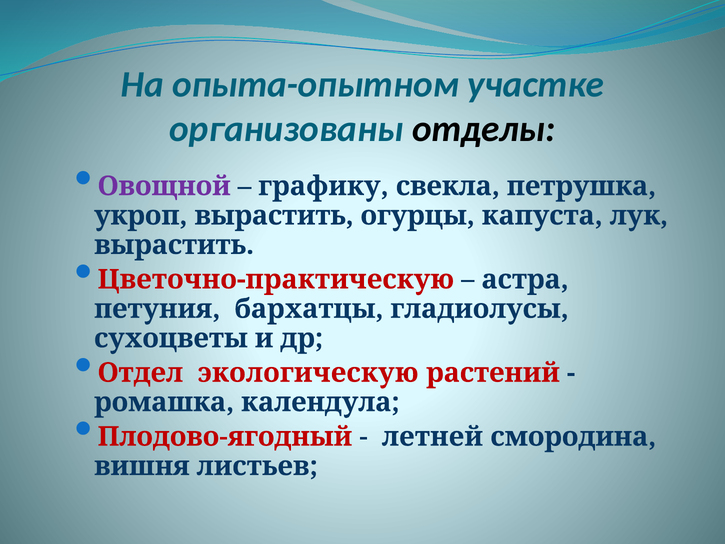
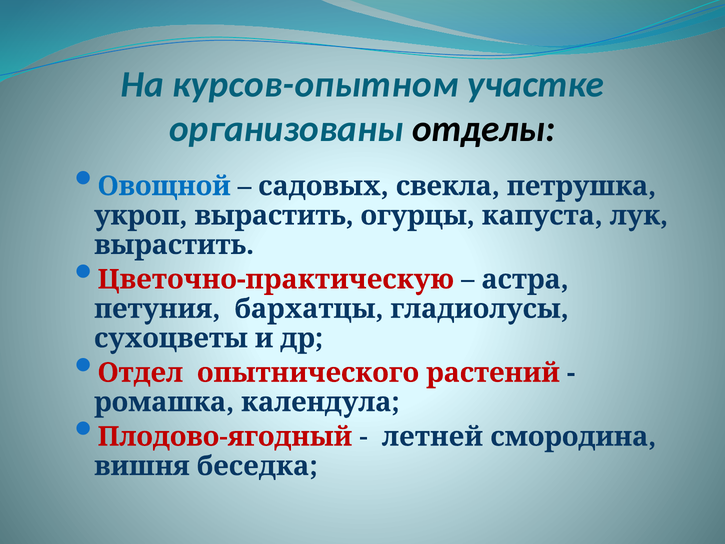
опыта-опытном: опыта-опытном -> курсов-опытном (315, 84)
Овощной colour: purple -> blue (164, 186)
графику: графику -> садовых (324, 186)
экологическую: экологическую -> опытнического (308, 373)
листьев: листьев -> беседка (257, 466)
